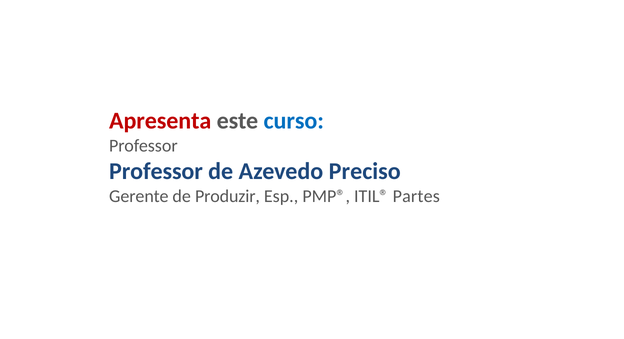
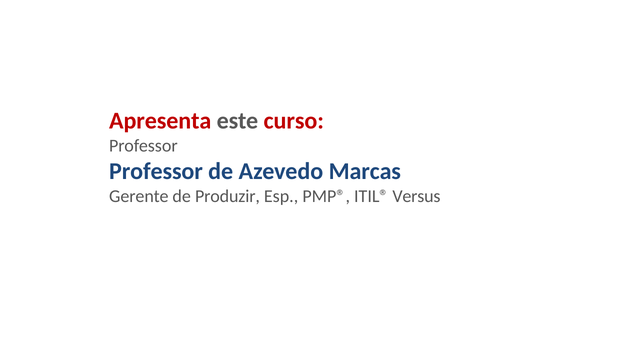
curso colour: blue -> red (294, 121)
Preciso: Preciso -> Marcas (365, 171)
Partes: Partes -> Versus (416, 196)
